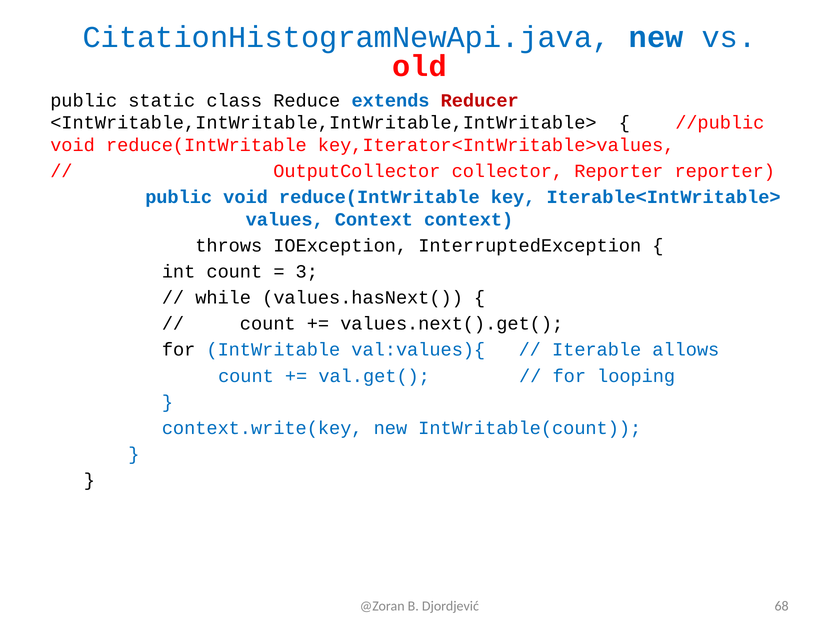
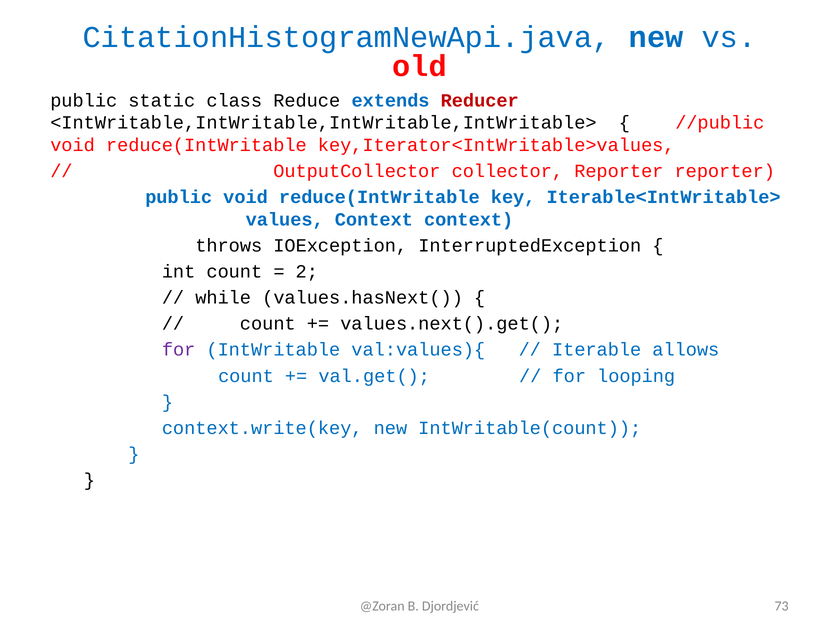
3: 3 -> 2 (307, 272)
for colour: black -> purple (179, 350)
68: 68 -> 73 (782, 606)
